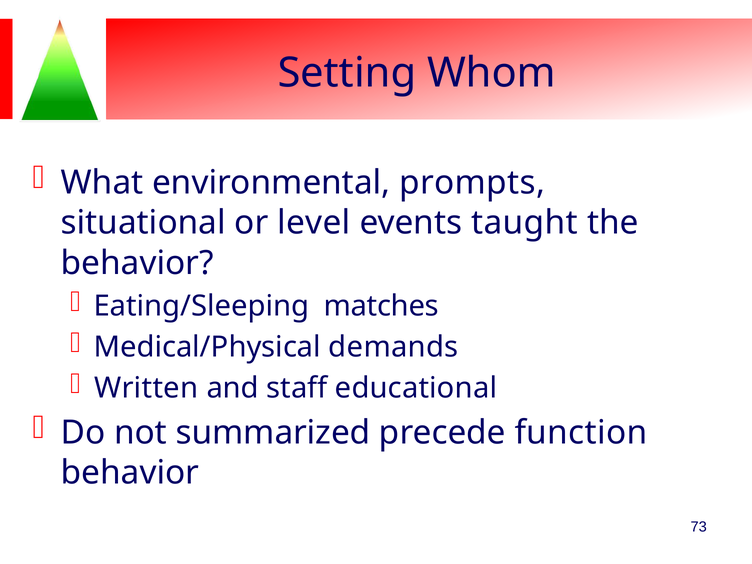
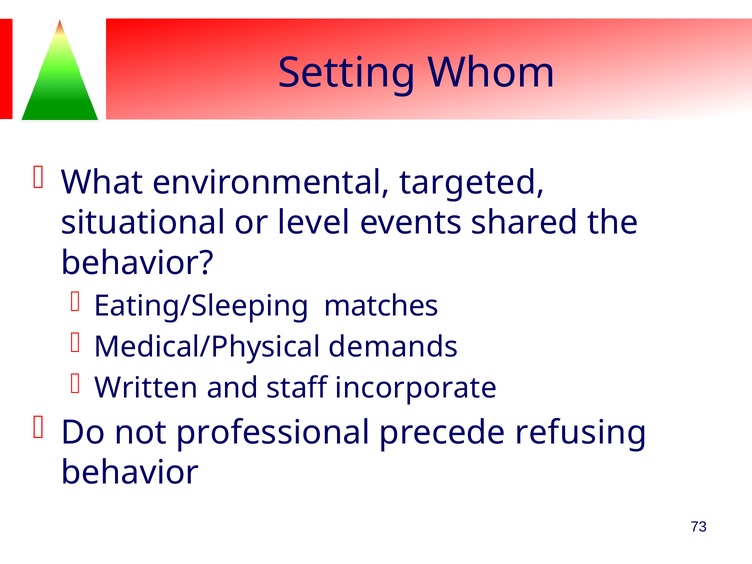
prompts: prompts -> targeted (472, 183)
taught: taught -> shared (525, 223)
educational: educational -> incorporate (416, 388)
summarized: summarized -> professional (273, 433)
function: function -> refusing (581, 433)
